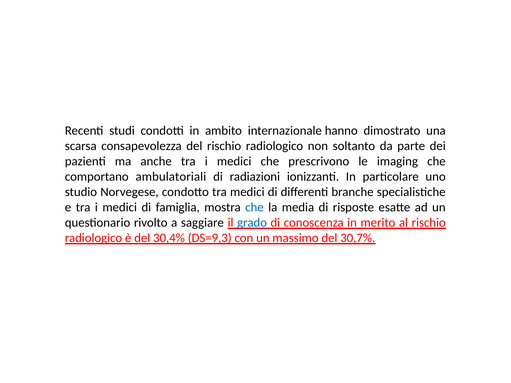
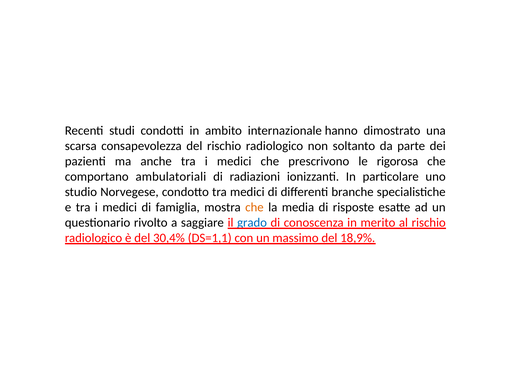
imaging: imaging -> rigorosa (398, 161)
che colour: blue -> orange (254, 207)
DS=9,3: DS=9,3 -> DS=1,1 (210, 238)
30,7%: 30,7% -> 18,9% (358, 238)
